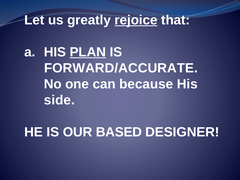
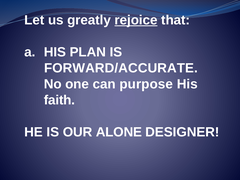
PLAN underline: present -> none (88, 52)
because: because -> purpose (146, 84)
side: side -> faith (59, 100)
BASED: BASED -> ALONE (119, 132)
